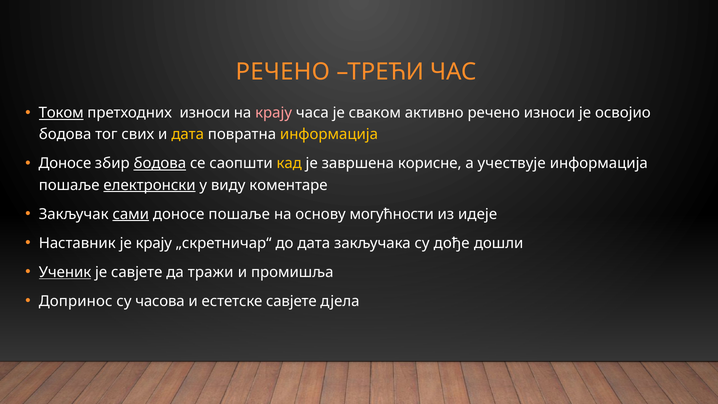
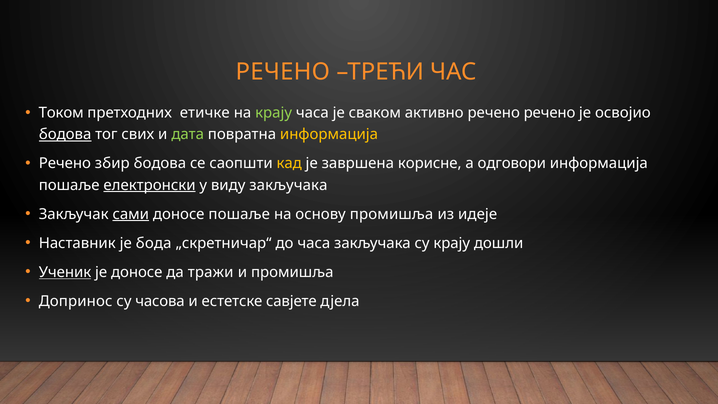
Током underline: present -> none (61, 113)
претходних износи: износи -> етичке (205, 113)
крају colour: pink -> light green (274, 113)
речено износи: износи -> речено (550, 113)
бодова underline: none -> present (65, 134)
дата colour: yellow -> light green (188, 134)
Доносе: Доносе -> Речено (65, 163)
бодова underline: present -> none (160, 163)
учествује: учествује -> одговори (512, 163)
виду коментаре: коментаре -> закључака (288, 185)
основу могућности: могућности -> промишља (392, 214)
је крају: крају -> бода (154, 243)
до дата: дата -> часа (314, 243)
су дође: дође -> крају (452, 243)
је савјете: савјете -> доносе (137, 272)
